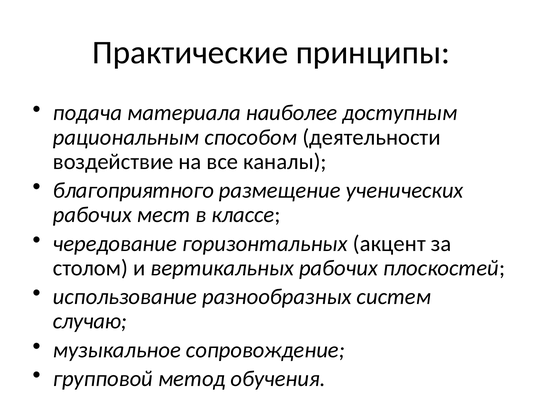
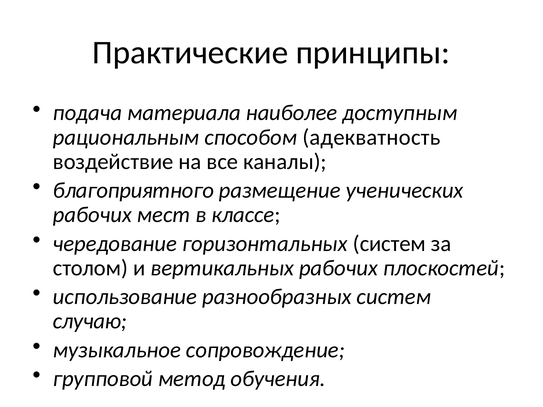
деятельности: деятельности -> адекватность (371, 137)
горизонтальных акцент: акцент -> систем (389, 244)
